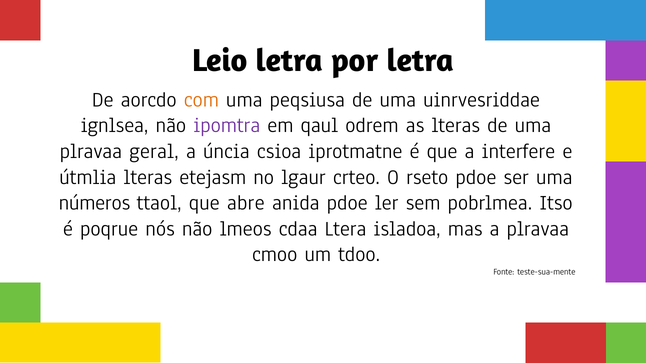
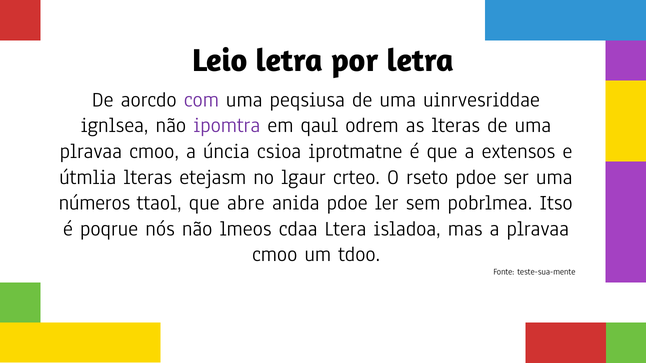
com colour: orange -> purple (201, 100)
geral: geral -> cmoo (154, 151)
interfere: interfere -> extensos (518, 151)
